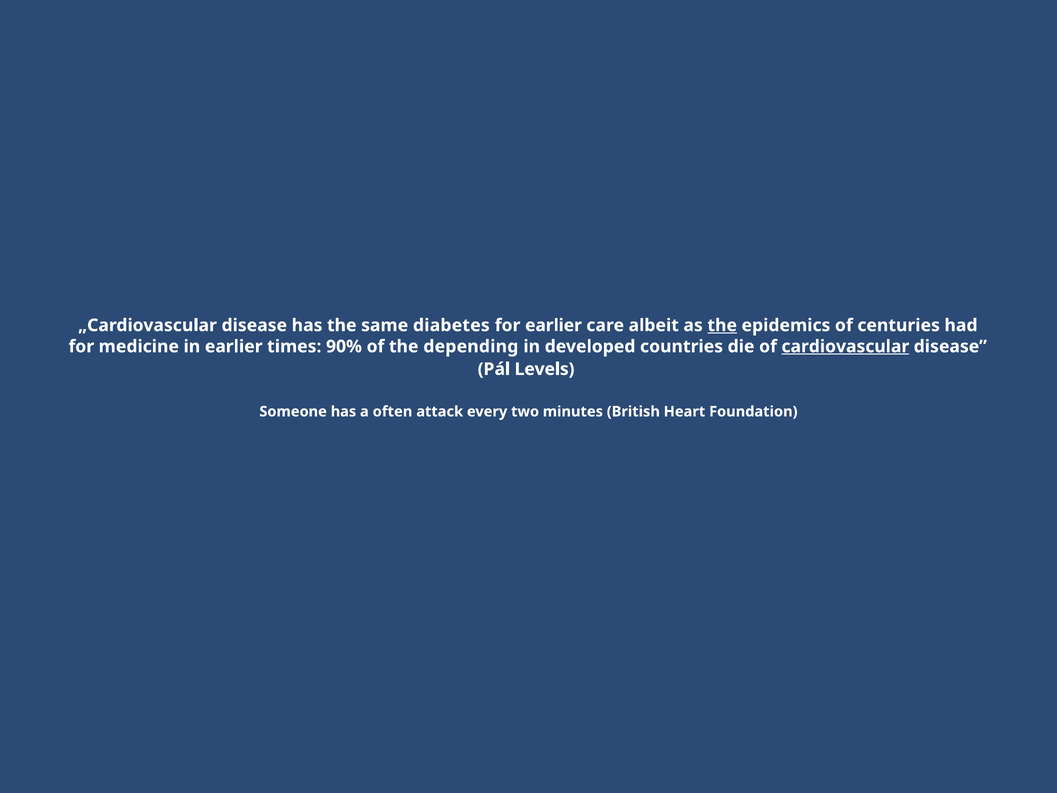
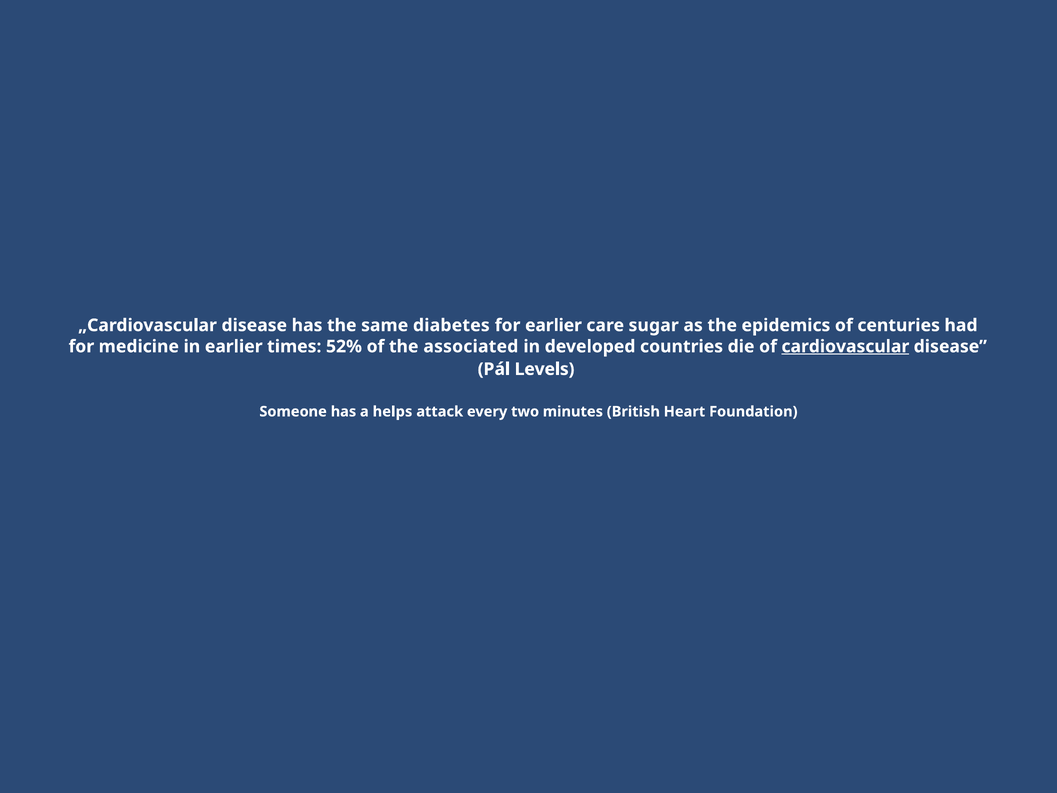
albeit: albeit -> sugar (654, 325)
the underline: present -> none (722, 325)
90%: 90% -> 52% (344, 346)
depending: depending -> associated (471, 346)
often: often -> helps (392, 411)
